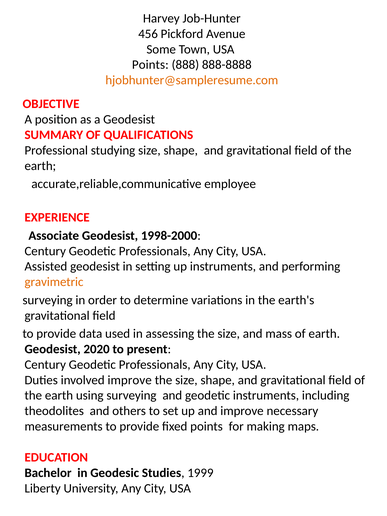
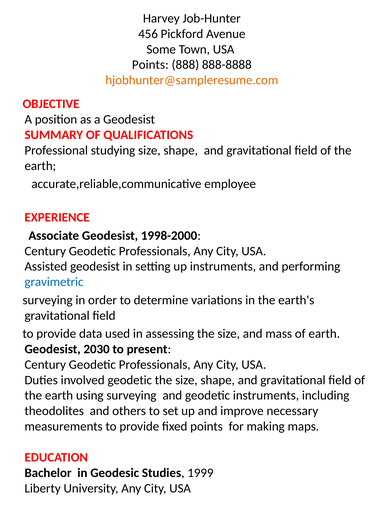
gravimetric colour: orange -> blue (54, 282)
2020: 2020 -> 2030 (97, 349)
involved improve: improve -> geodetic (130, 380)
